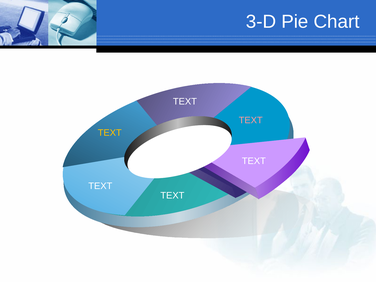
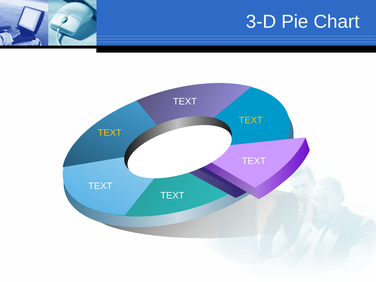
TEXT colour: pink -> yellow (251, 120)
